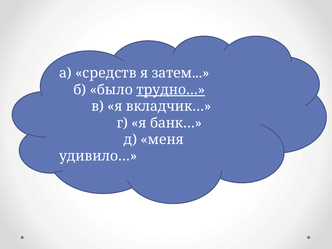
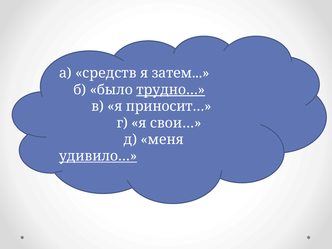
вкладчик…: вкладчик… -> приносит… (169, 106)
банк…: банк… -> свои… (176, 123)
удивило… underline: none -> present (98, 156)
